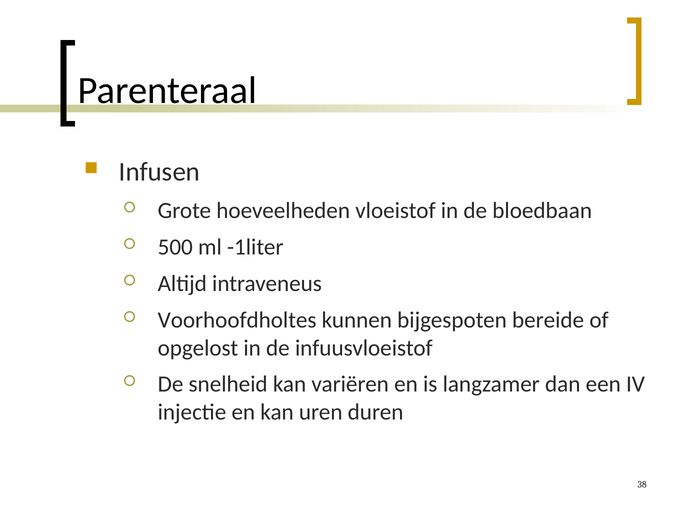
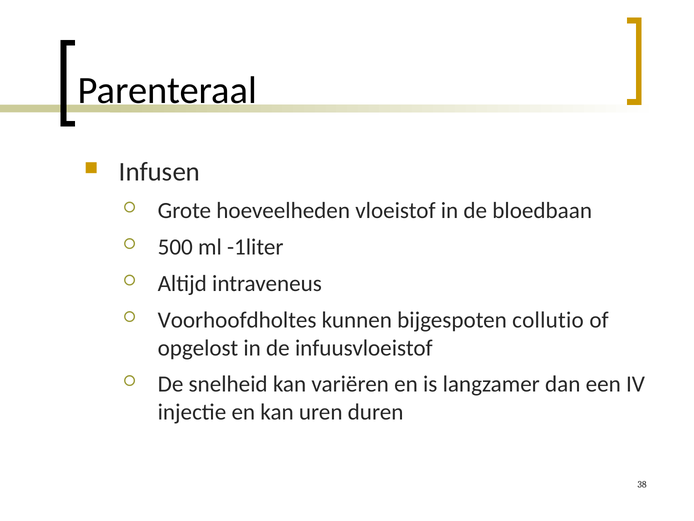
bereide: bereide -> collutio (548, 320)
